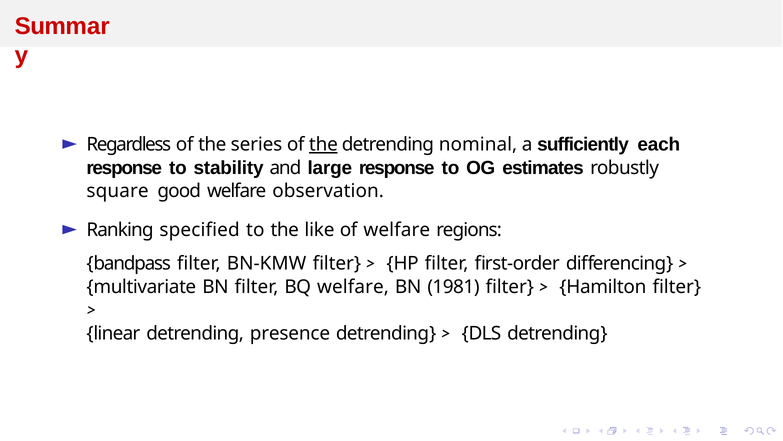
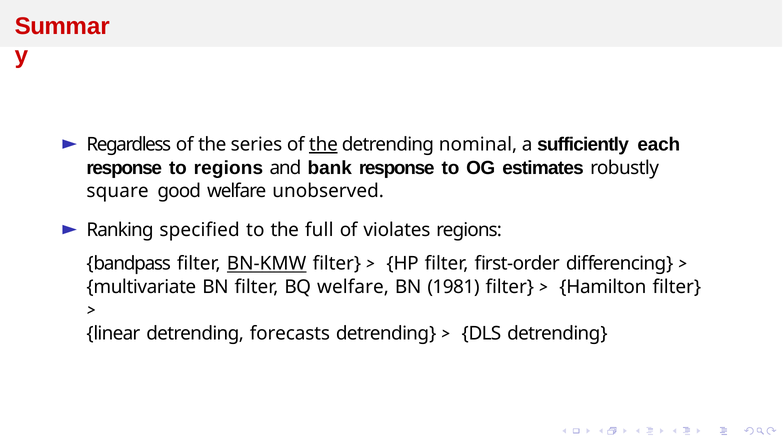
to stability: stability -> regions (228, 168)
large: large -> bank (330, 168)
observation: observation -> unobserved (328, 191)
like: like -> full (319, 230)
of welfare: welfare -> violates (397, 230)
BN-KMW underline: none -> present (267, 263)
presence: presence -> forecasts (290, 333)
